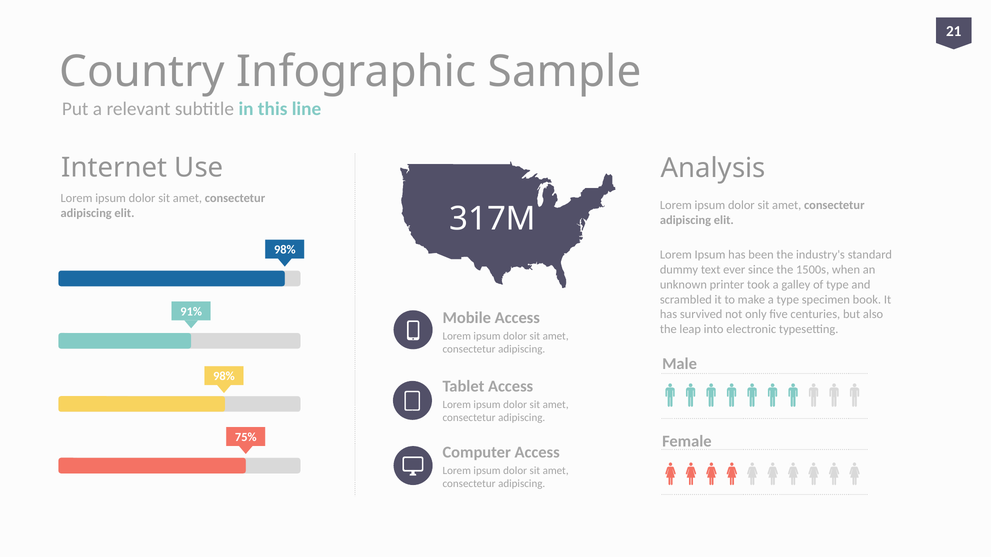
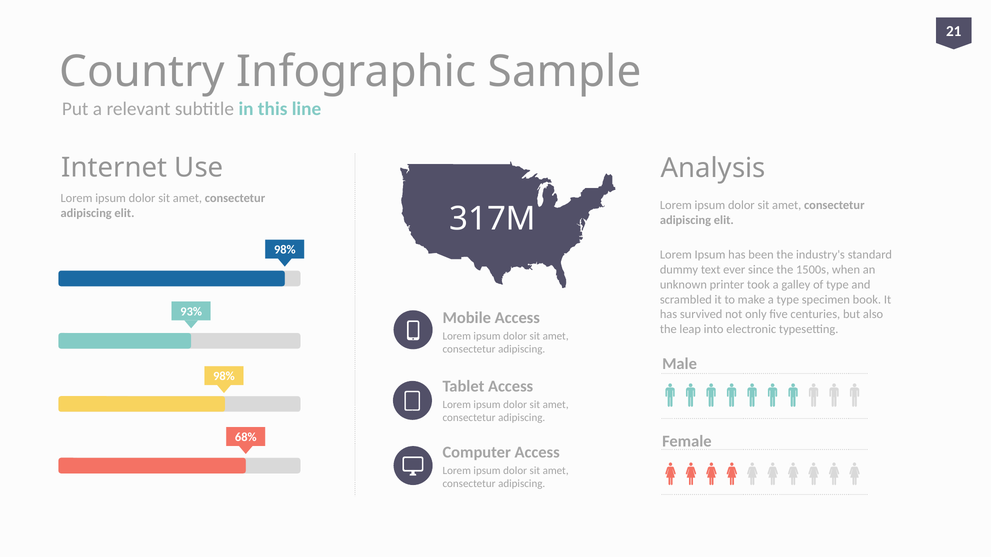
91%: 91% -> 93% (191, 312)
75%: 75% -> 68% (246, 438)
